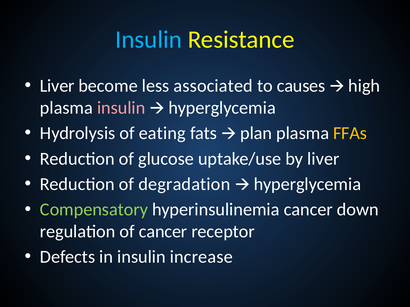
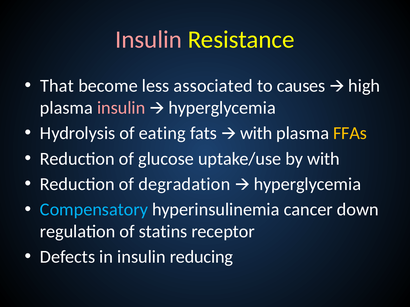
Insulin colour: light blue -> pink (149, 40)
Liver: Liver -> That (57, 86)
fats plan: plan -> with (256, 133)
by liver: liver -> with (324, 159)
Compensatory colour: light green -> light blue (94, 210)
of cancer: cancer -> statins (163, 232)
increase: increase -> reducing (201, 257)
